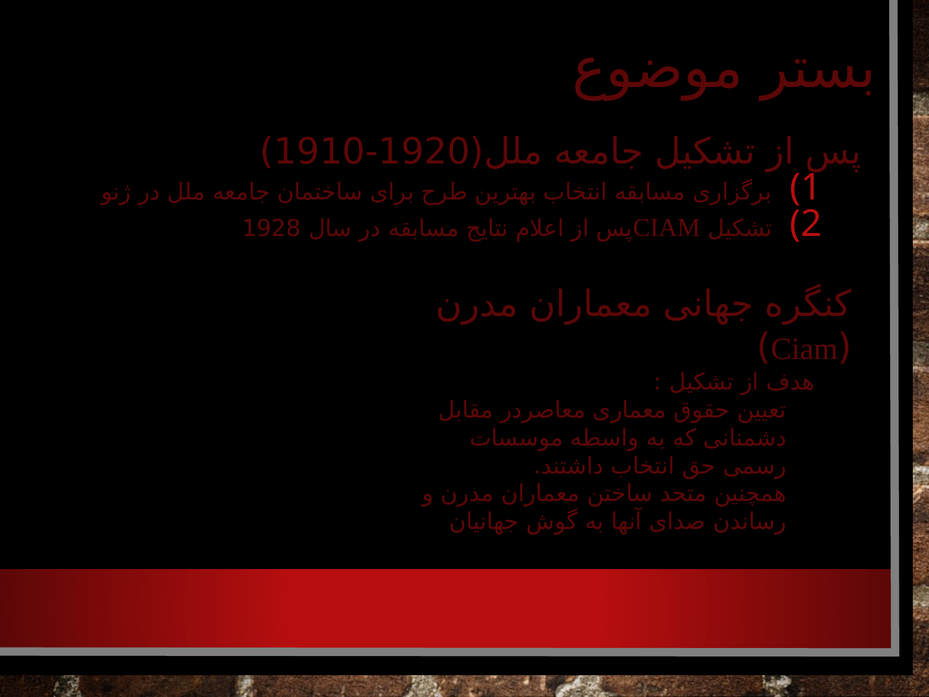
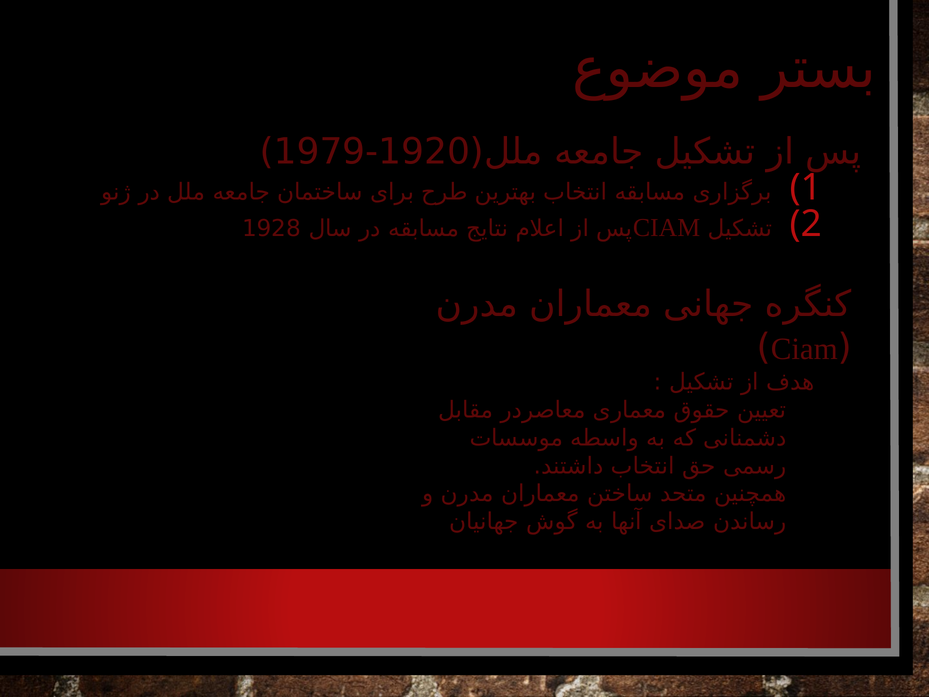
1910: 1910 -> 1979 (320, 152)
